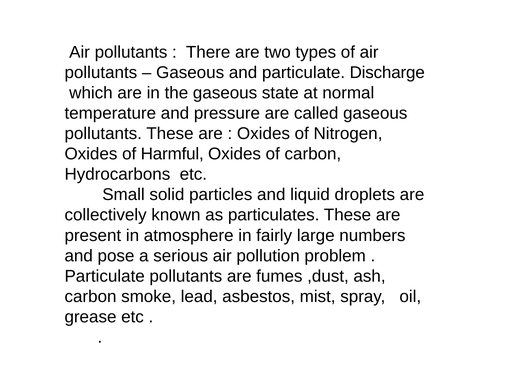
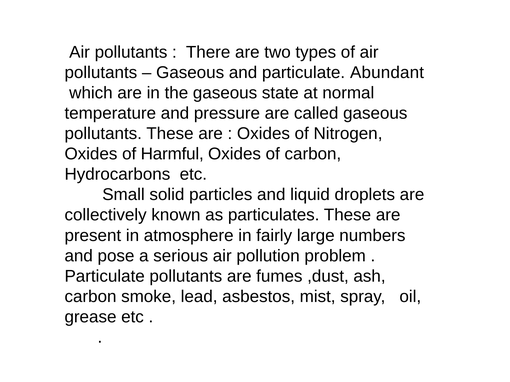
Discharge: Discharge -> Abundant (387, 73)
